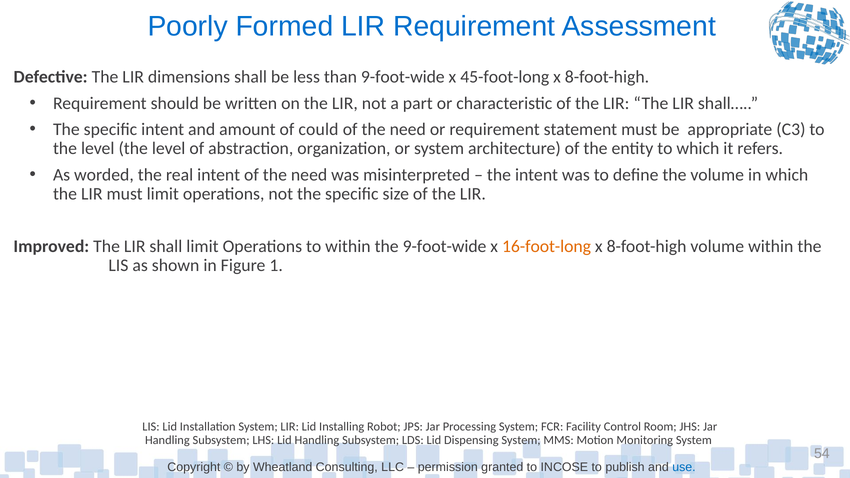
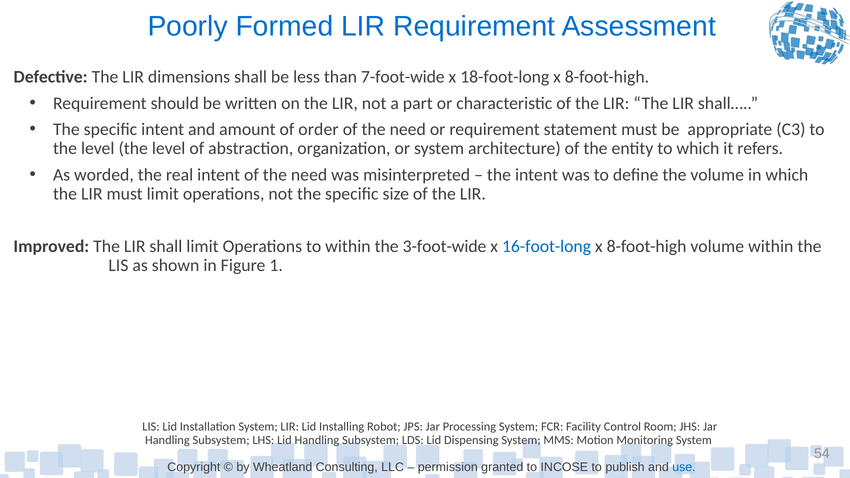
than 9-foot-wide: 9-foot-wide -> 7-foot-wide (403, 77)
45-foot-long: 45-foot-long -> 18-foot-long (505, 77)
could: could -> order (318, 129)
the 9-foot-wide: 9-foot-wide -> 3-foot-wide (445, 246)
16-foot-long colour: orange -> blue (547, 246)
